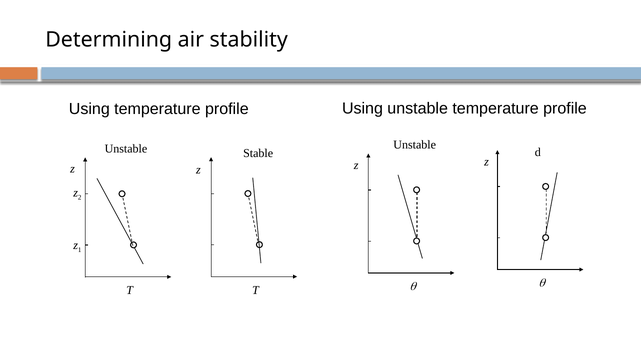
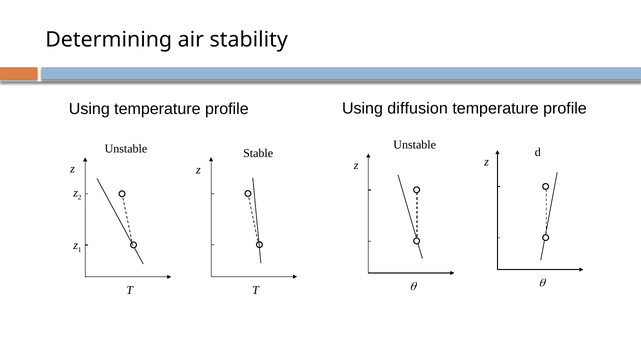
Using unstable: unstable -> diffusion (418, 109)
